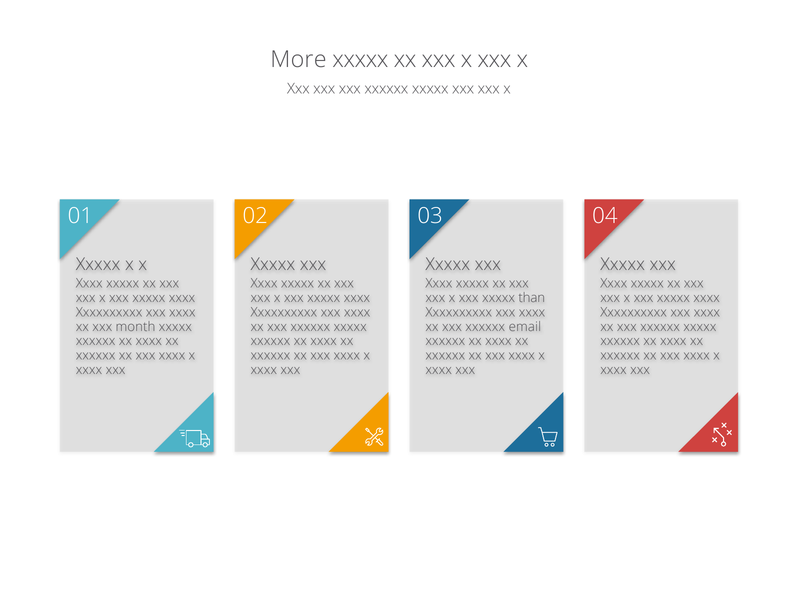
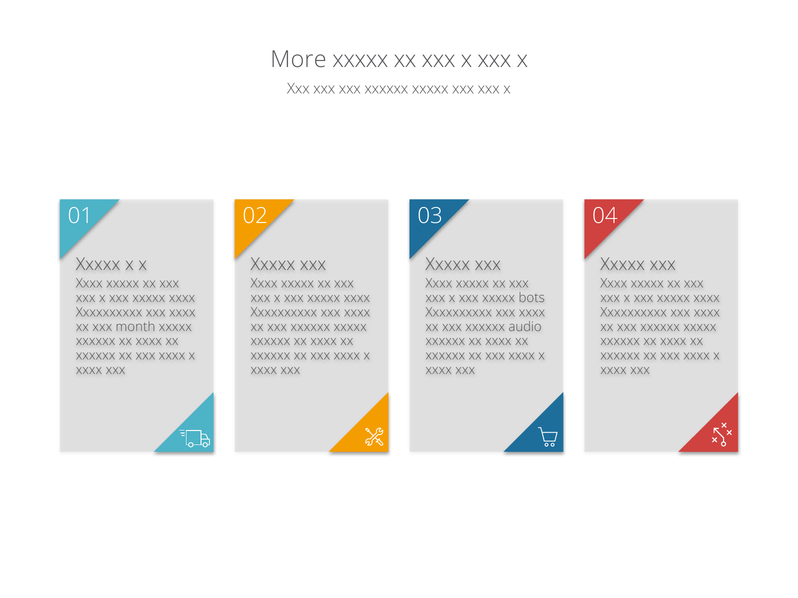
than: than -> bots (532, 298)
email: email -> audio (525, 327)
